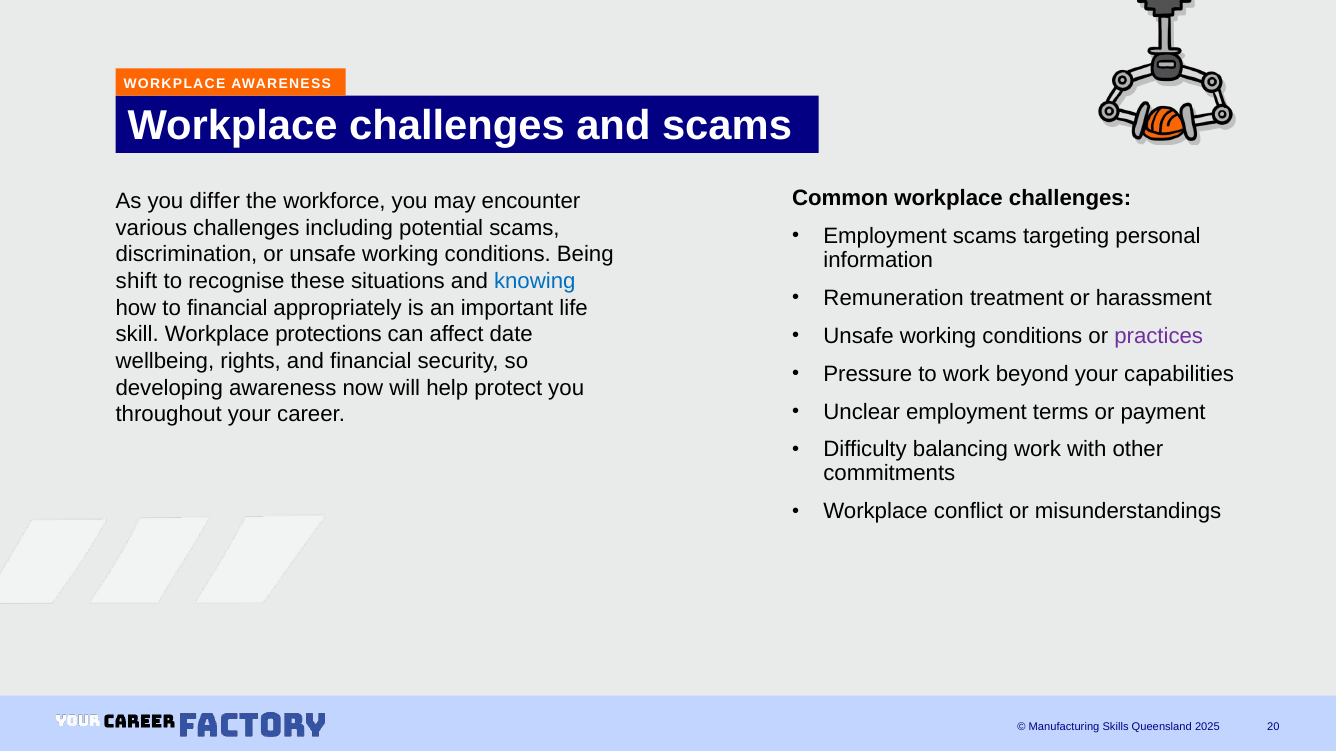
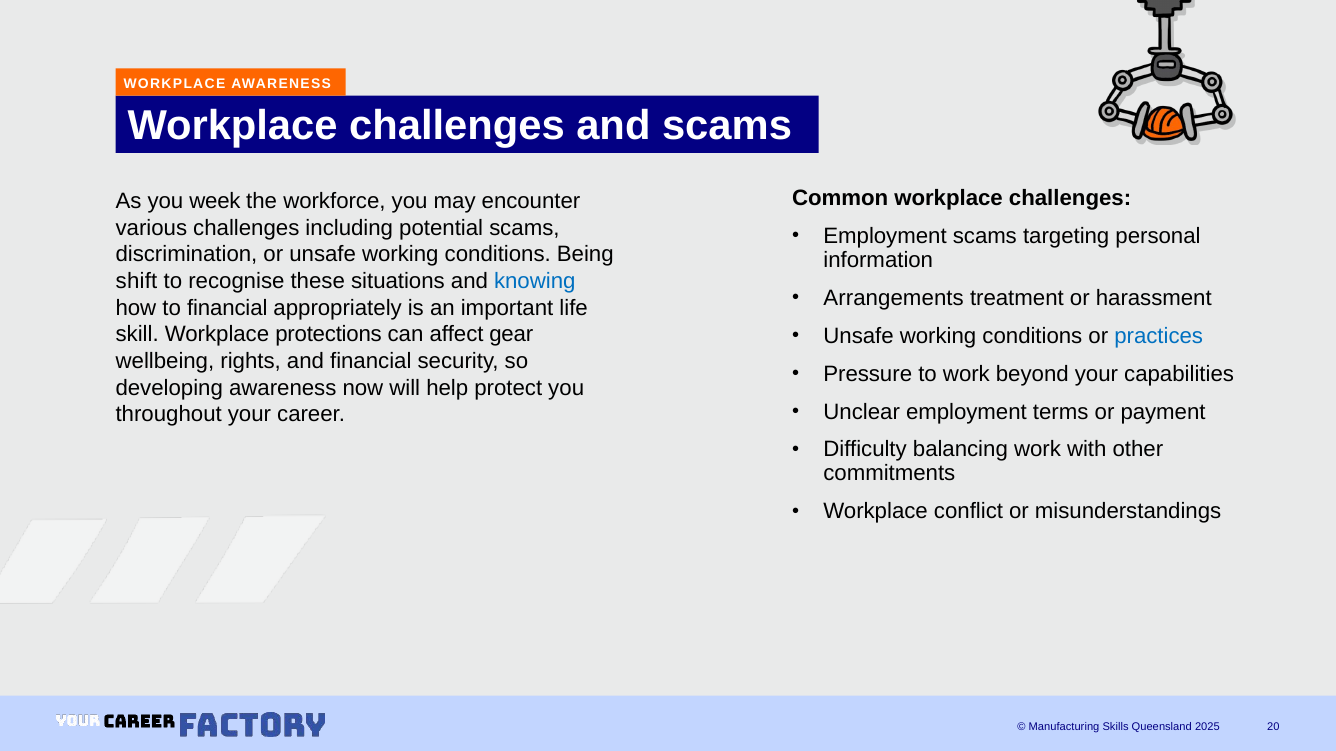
differ: differ -> week (215, 201)
Remuneration: Remuneration -> Arrangements (894, 298)
date: date -> gear (511, 335)
practices colour: purple -> blue (1159, 336)
